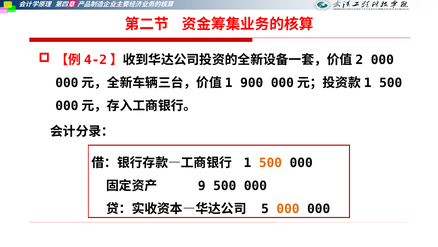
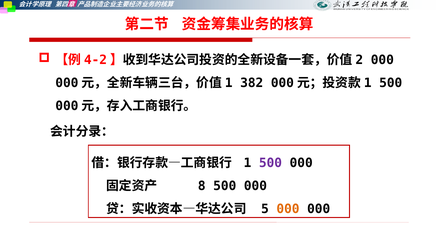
900: 900 -> 382 (252, 83)
500 colour: orange -> purple (270, 163)
9: 9 -> 8 (202, 186)
